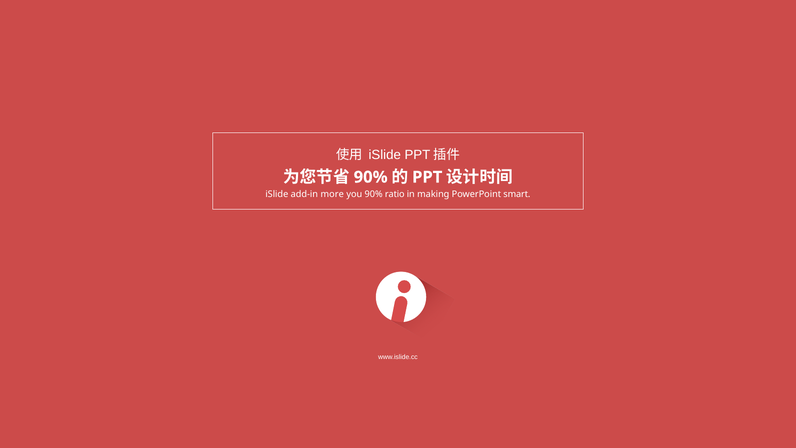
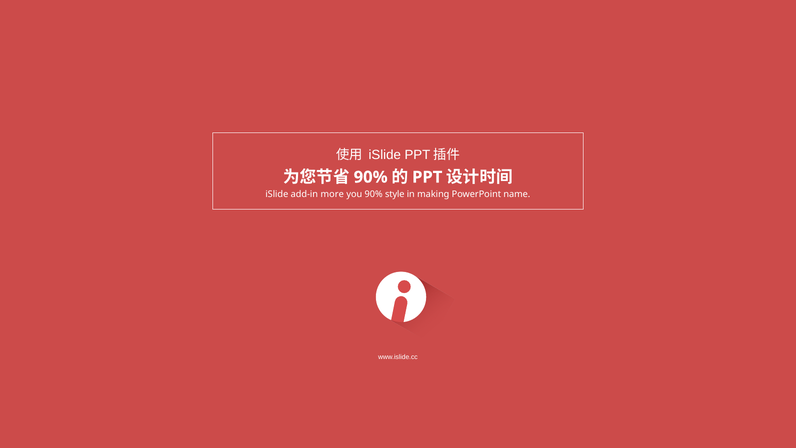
ratio: ratio -> style (395, 194)
smart: smart -> name (517, 194)
